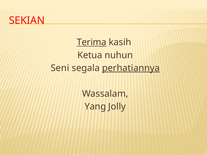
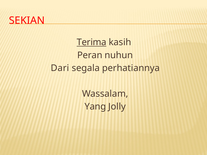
Ketua: Ketua -> Peran (90, 55)
Seni: Seni -> Dari (60, 68)
perhatiannya underline: present -> none (131, 68)
